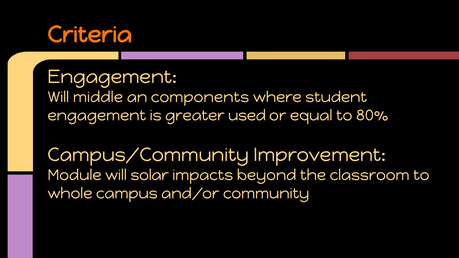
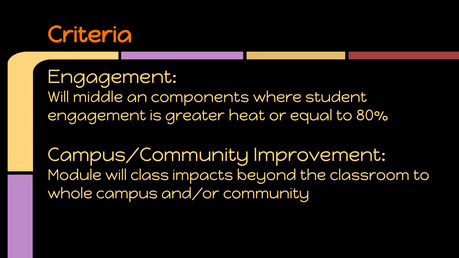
used: used -> heat (247, 116)
solar: solar -> class (150, 175)
